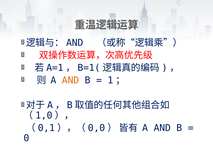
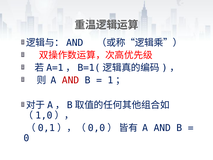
AND colour: orange -> red (71, 80)
